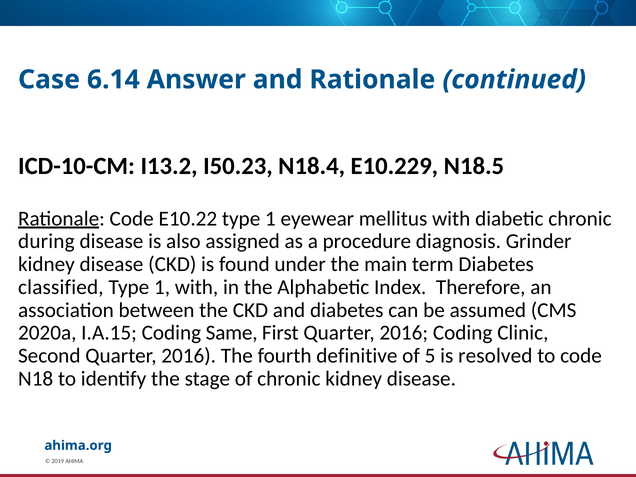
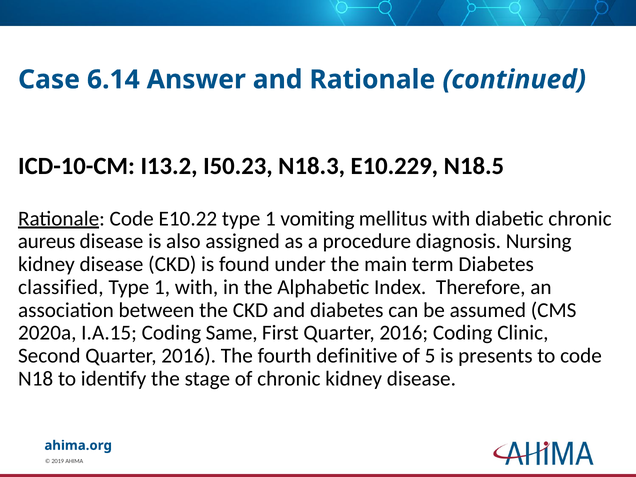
N18.4: N18.4 -> N18.3 (312, 166)
eyewear: eyewear -> vomiting (317, 219)
during: during -> aureus (47, 241)
Grinder: Grinder -> Nursing (539, 241)
resolved: resolved -> presents (495, 356)
